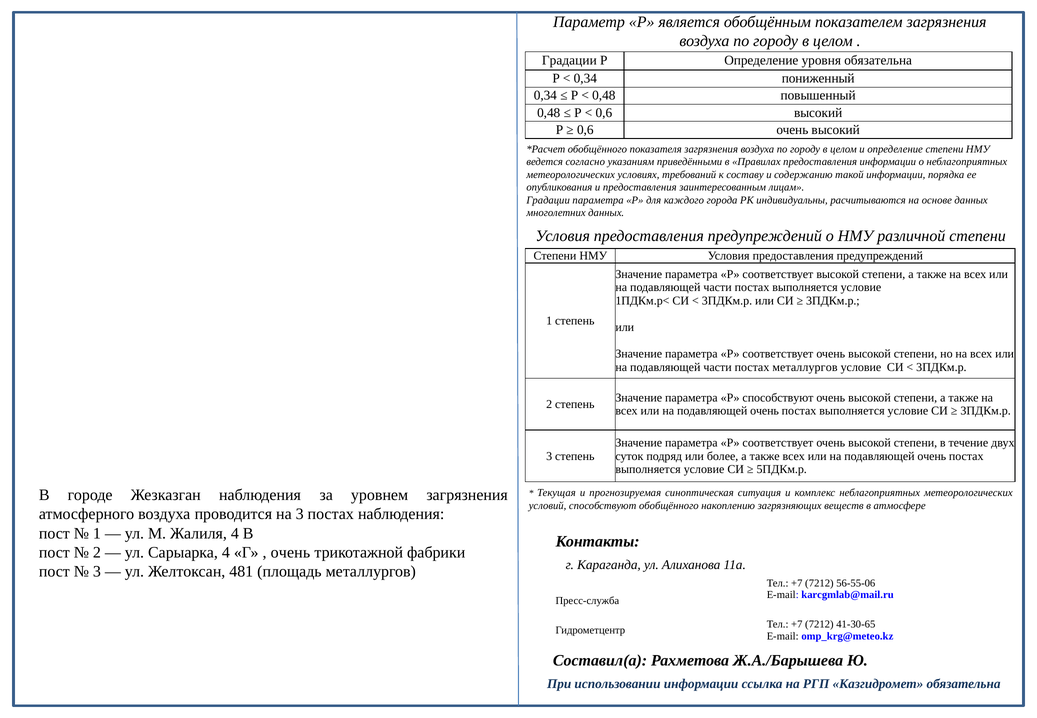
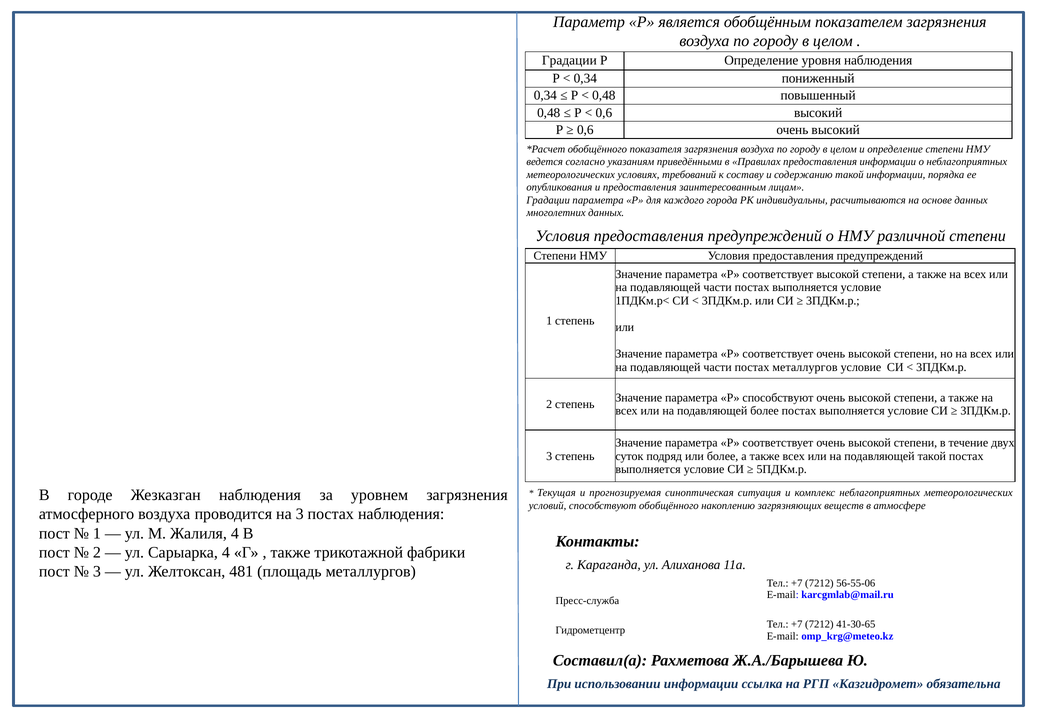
уровня обязательна: обязательна -> наблюдения (878, 60)
очень: очень -> более (765, 411)
очень: очень -> такой (932, 456)
очень: очень -> также (291, 552)
